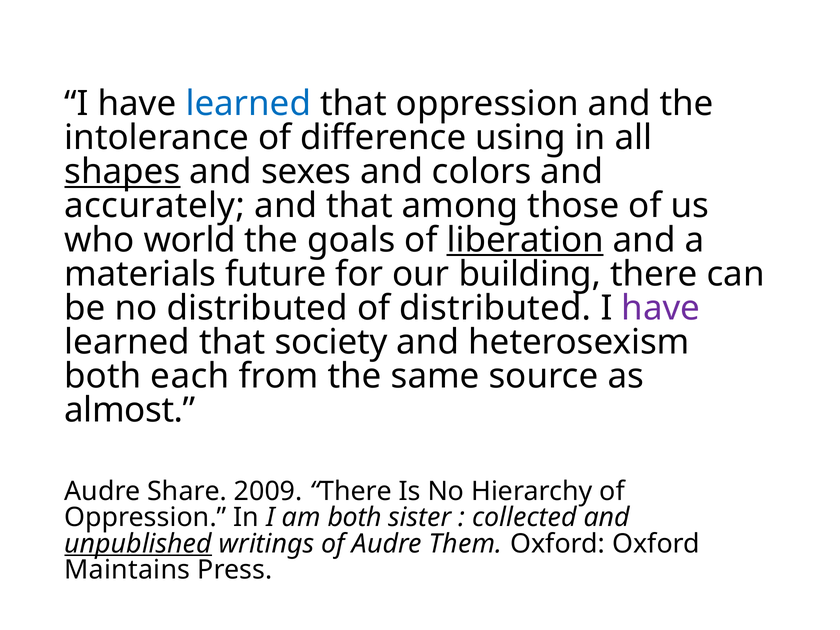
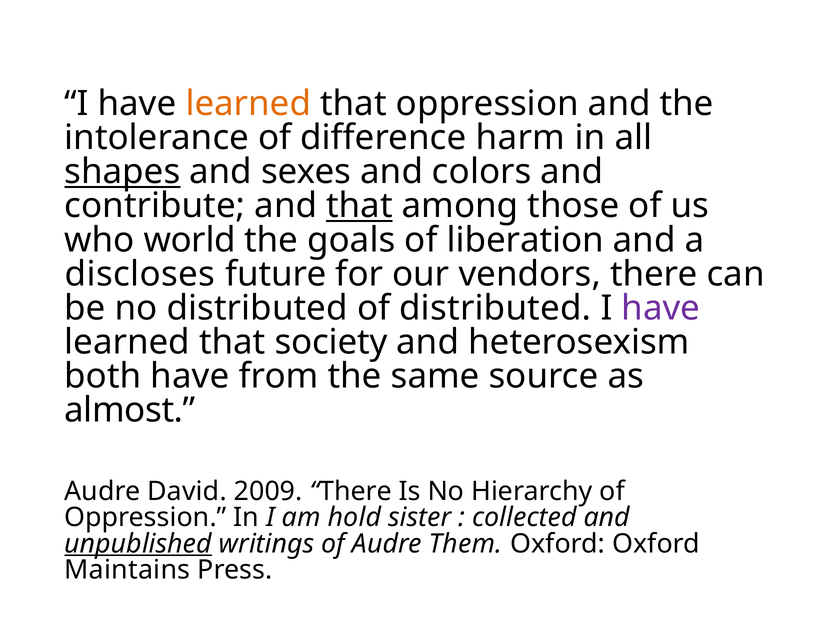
learned colour: blue -> orange (248, 104)
using: using -> harm (520, 138)
accurately: accurately -> contribute (155, 206)
that underline: none -> present (359, 206)
liberation underline: present -> none (525, 240)
materials: materials -> discloses (140, 274)
building: building -> vendors (530, 274)
both each: each -> have (190, 376)
Share: Share -> David (187, 492)
am both: both -> hold (354, 518)
